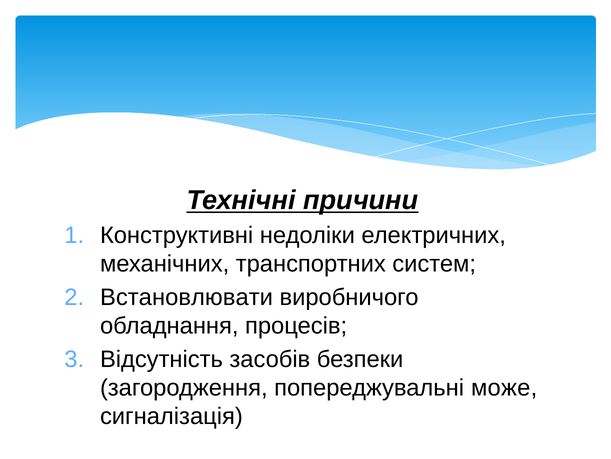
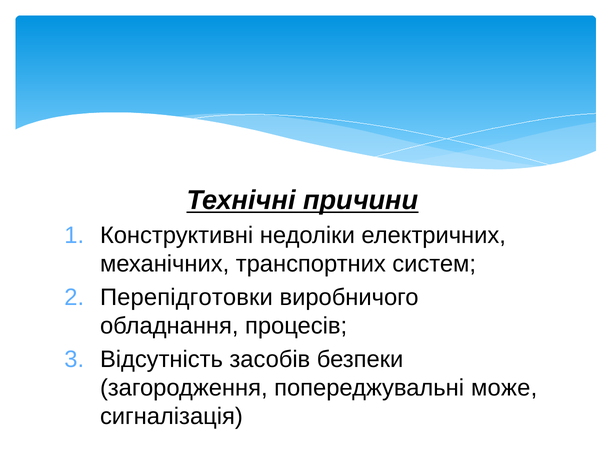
Встановлювати: Встановлювати -> Перепідготовки (186, 297)
